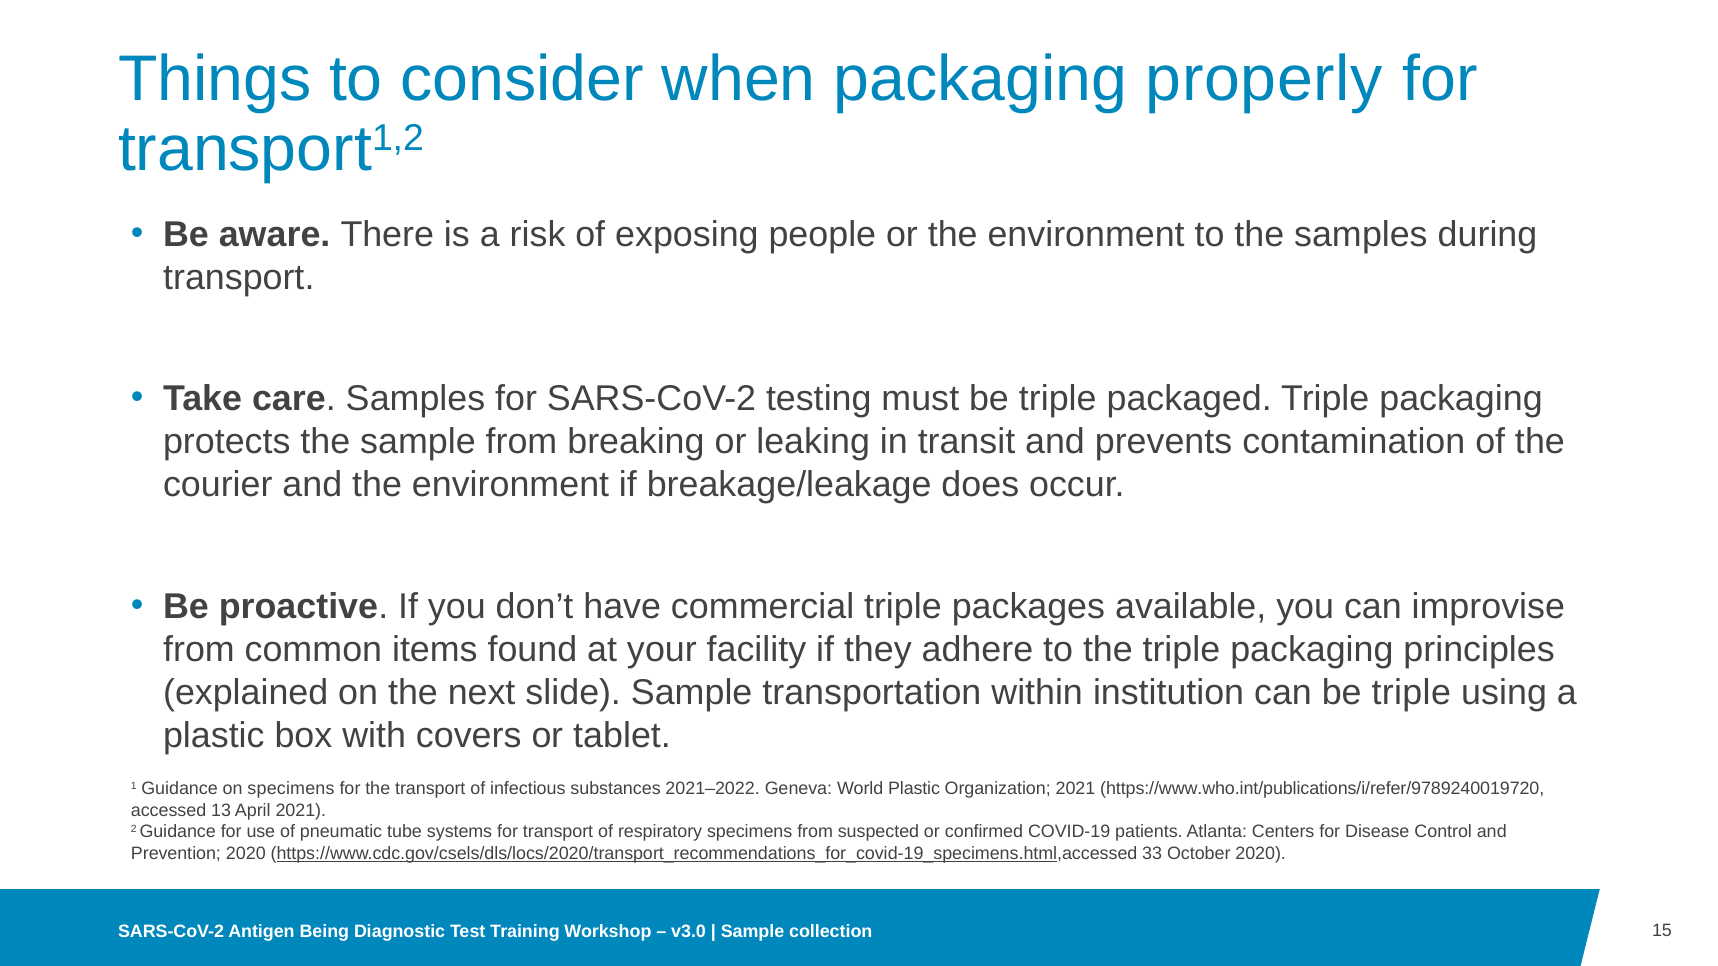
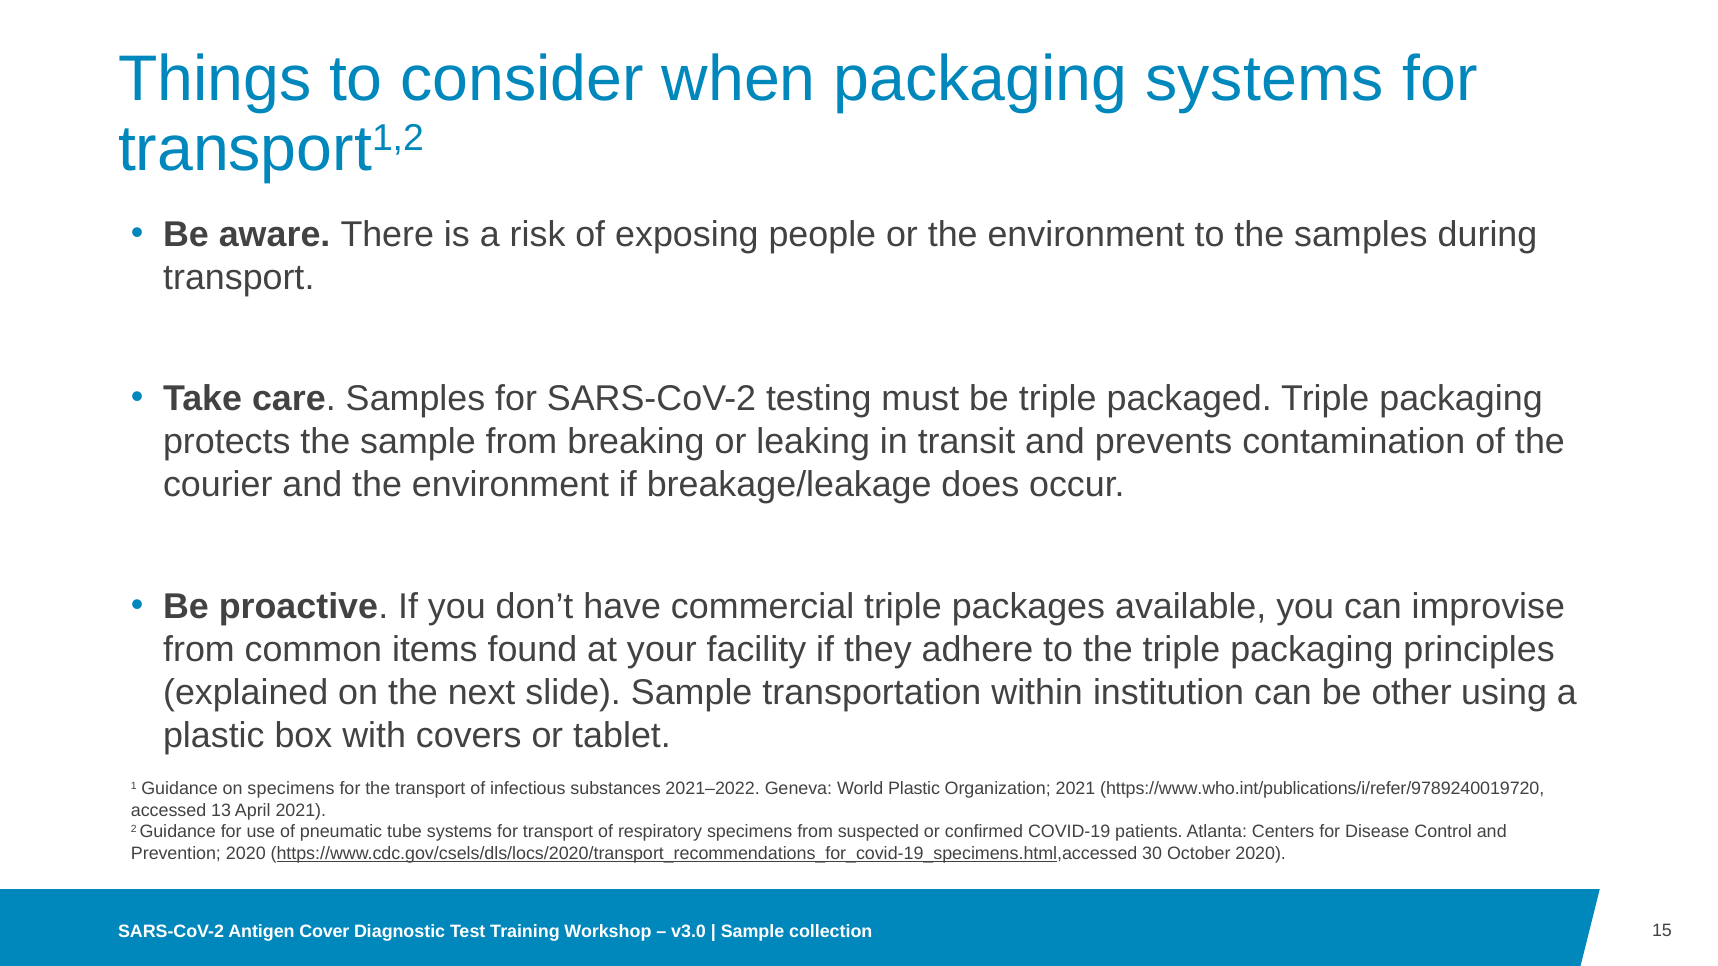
packaging properly: properly -> systems (1265, 79)
can be triple: triple -> other (1412, 693)
33: 33 -> 30 (1152, 854)
Being: Being -> Cover (324, 932)
